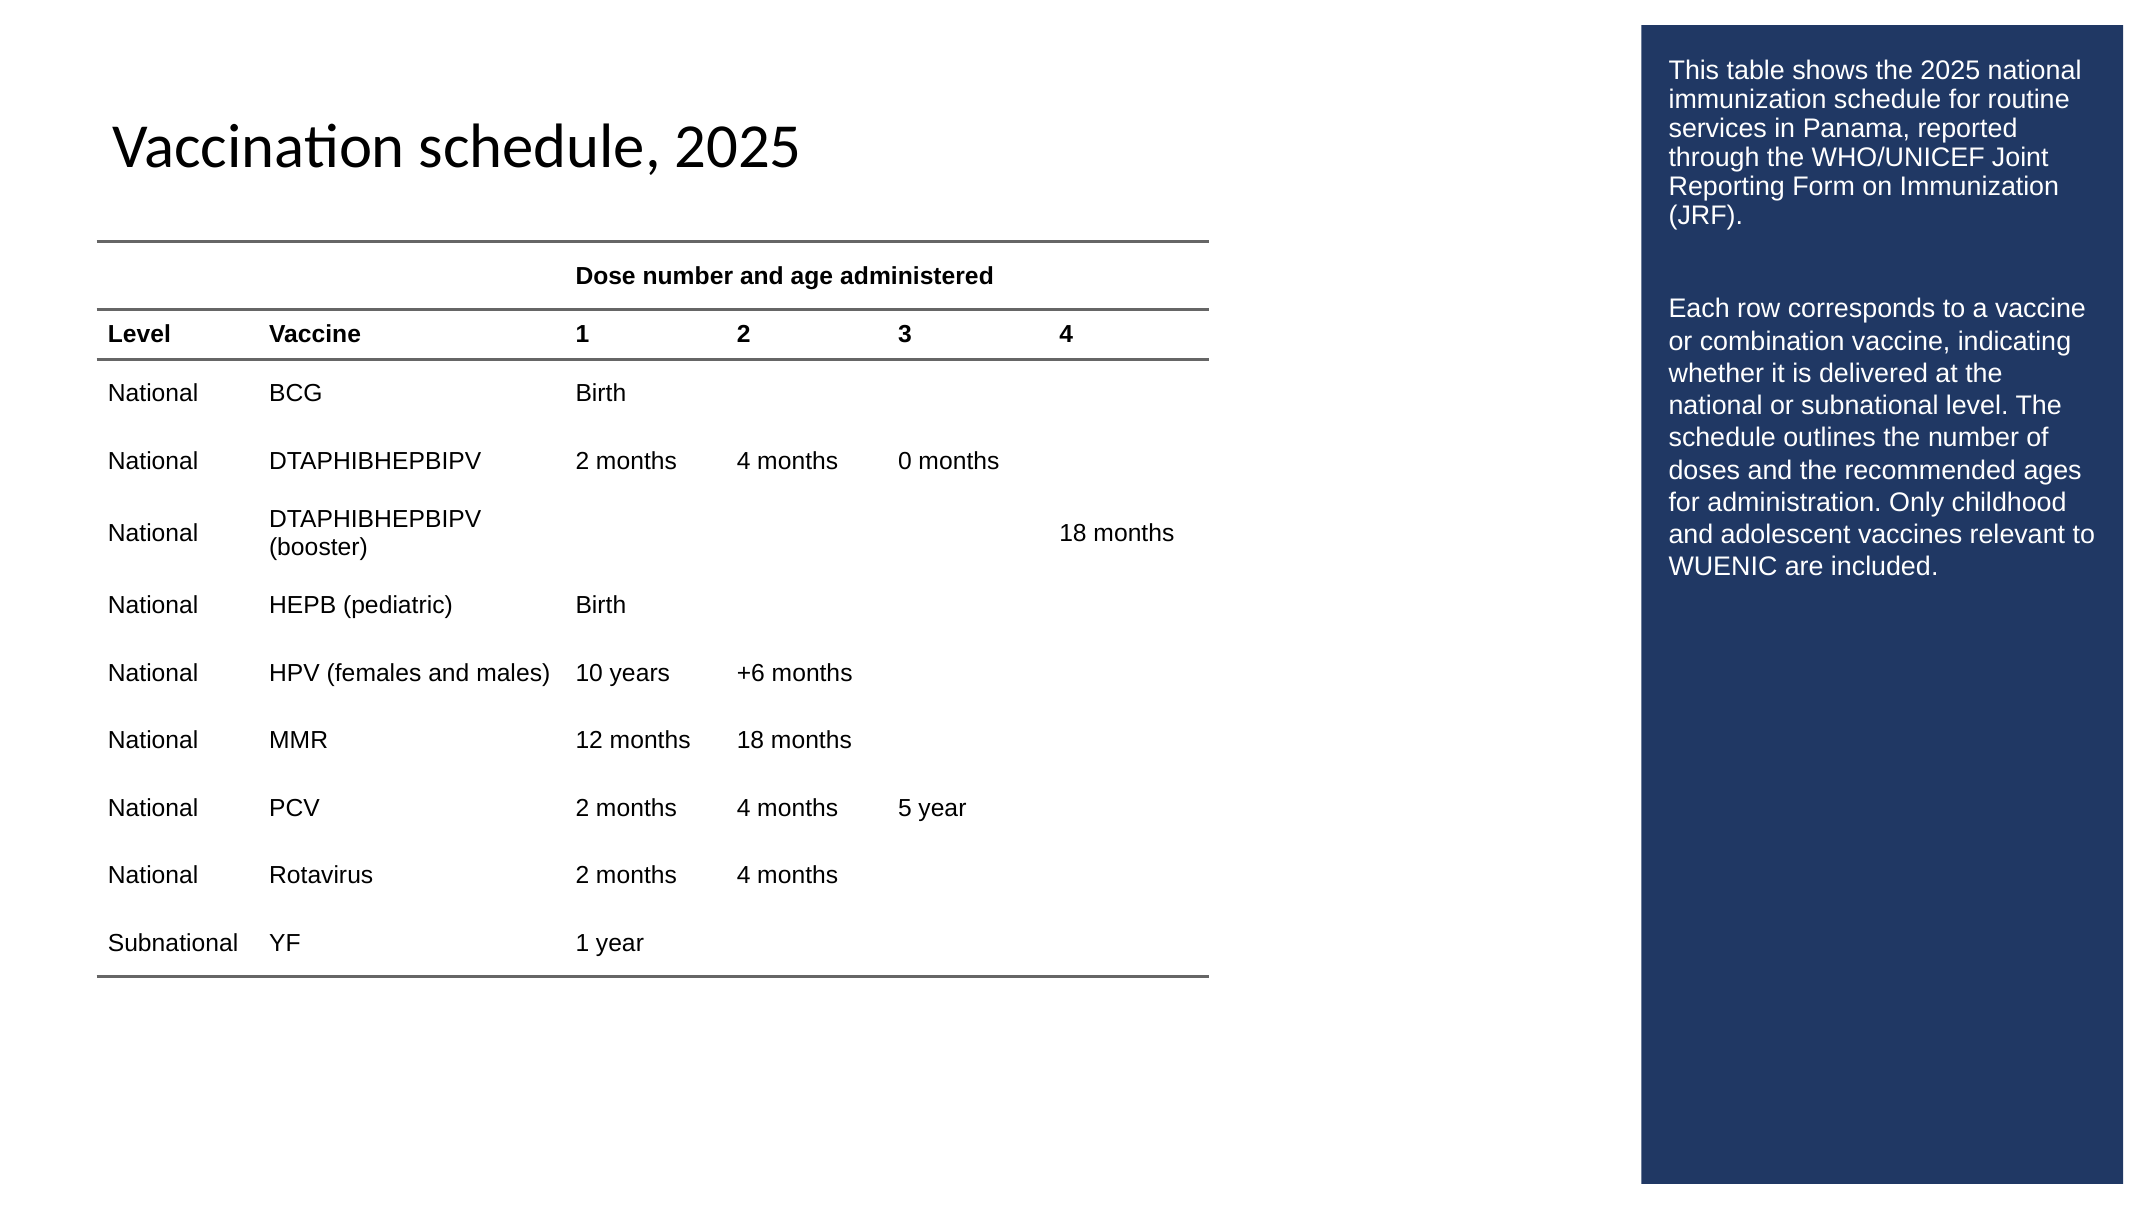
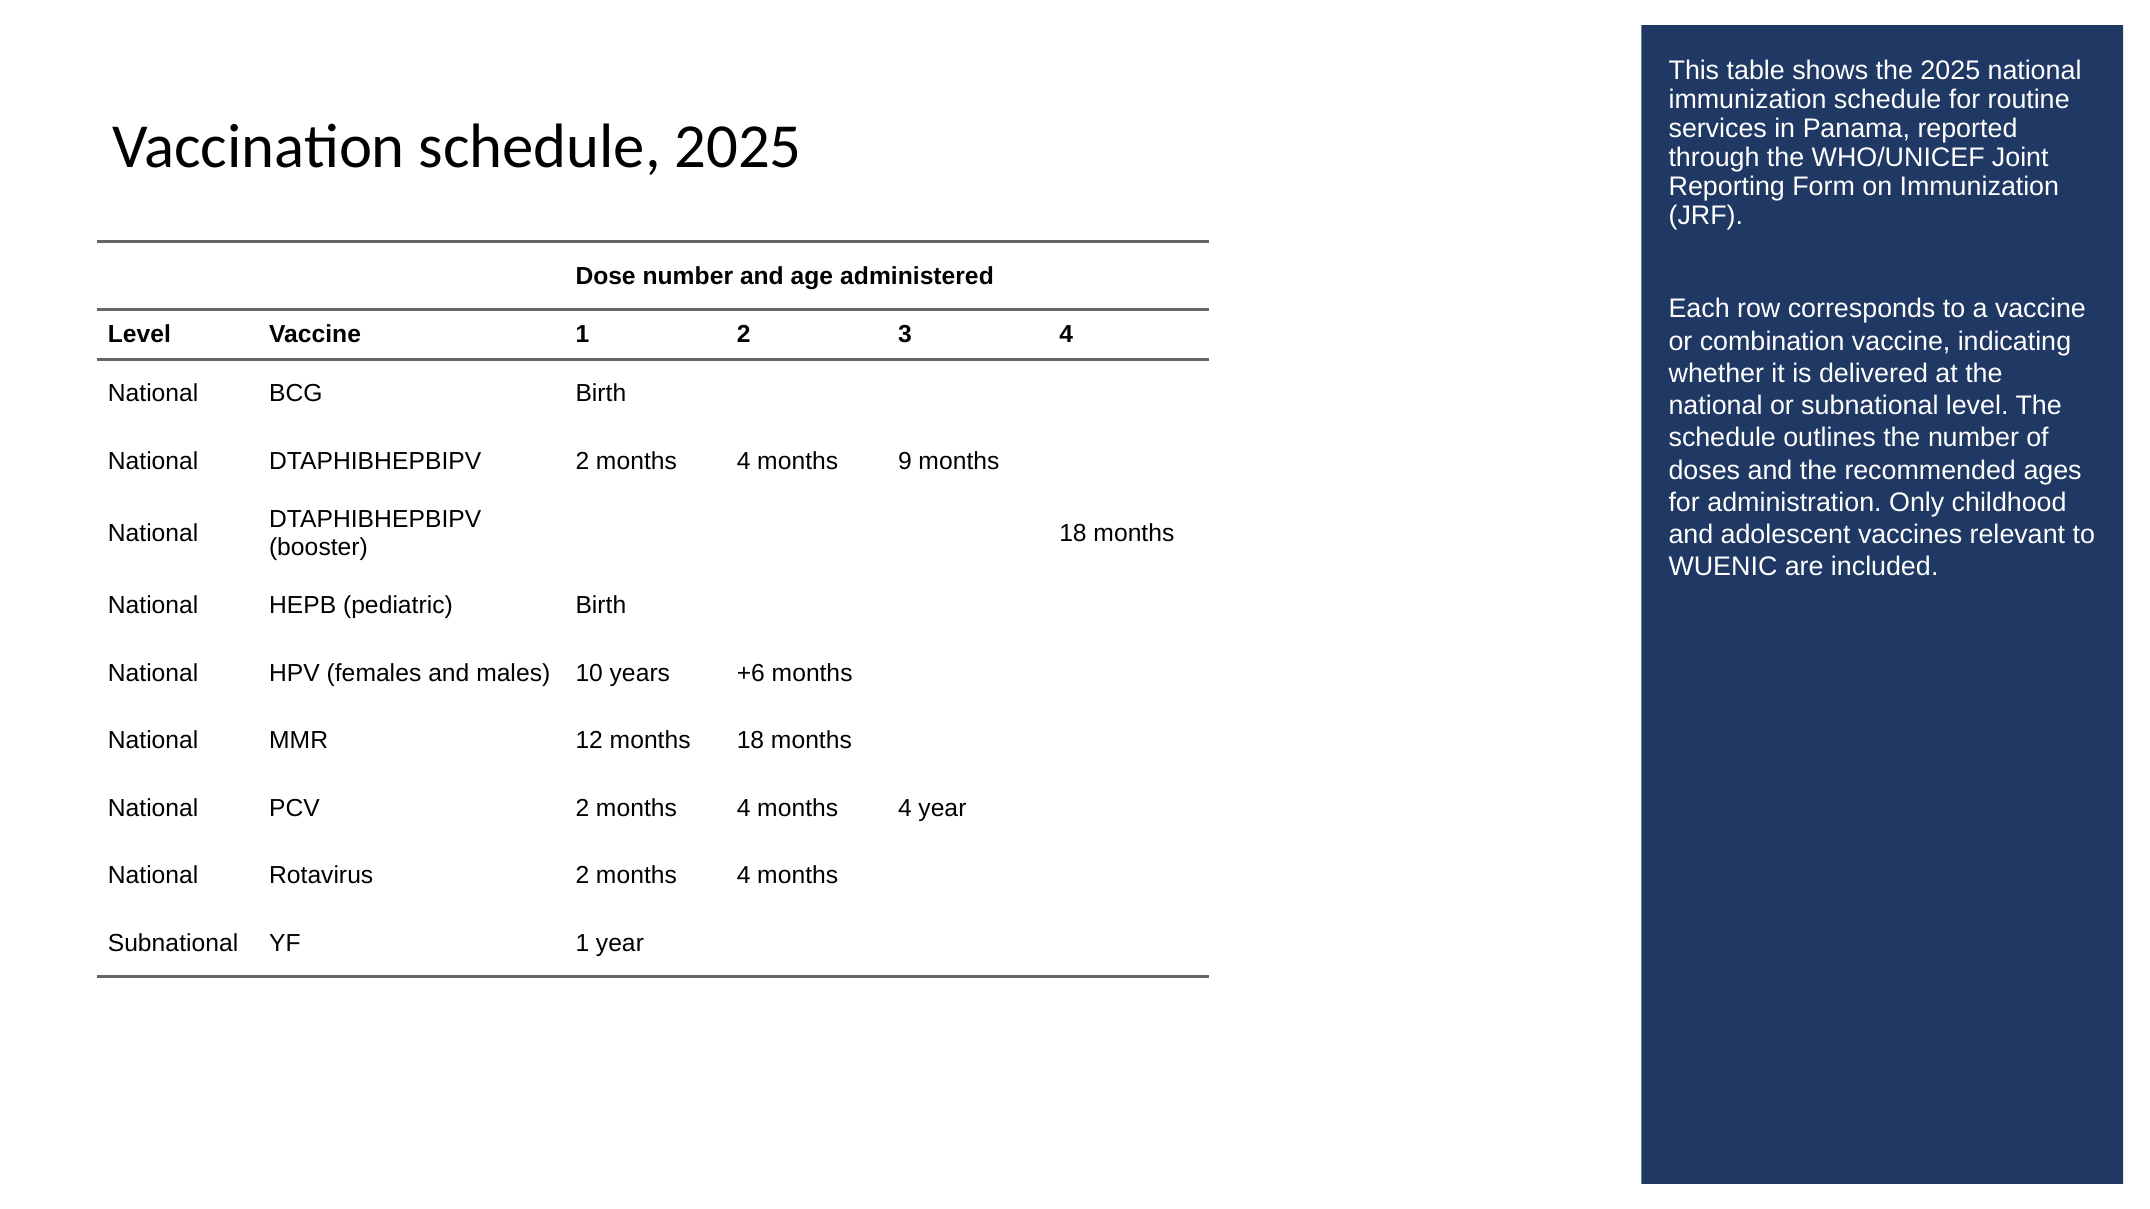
0: 0 -> 9 (905, 461)
4 months 5: 5 -> 4 (905, 808)
